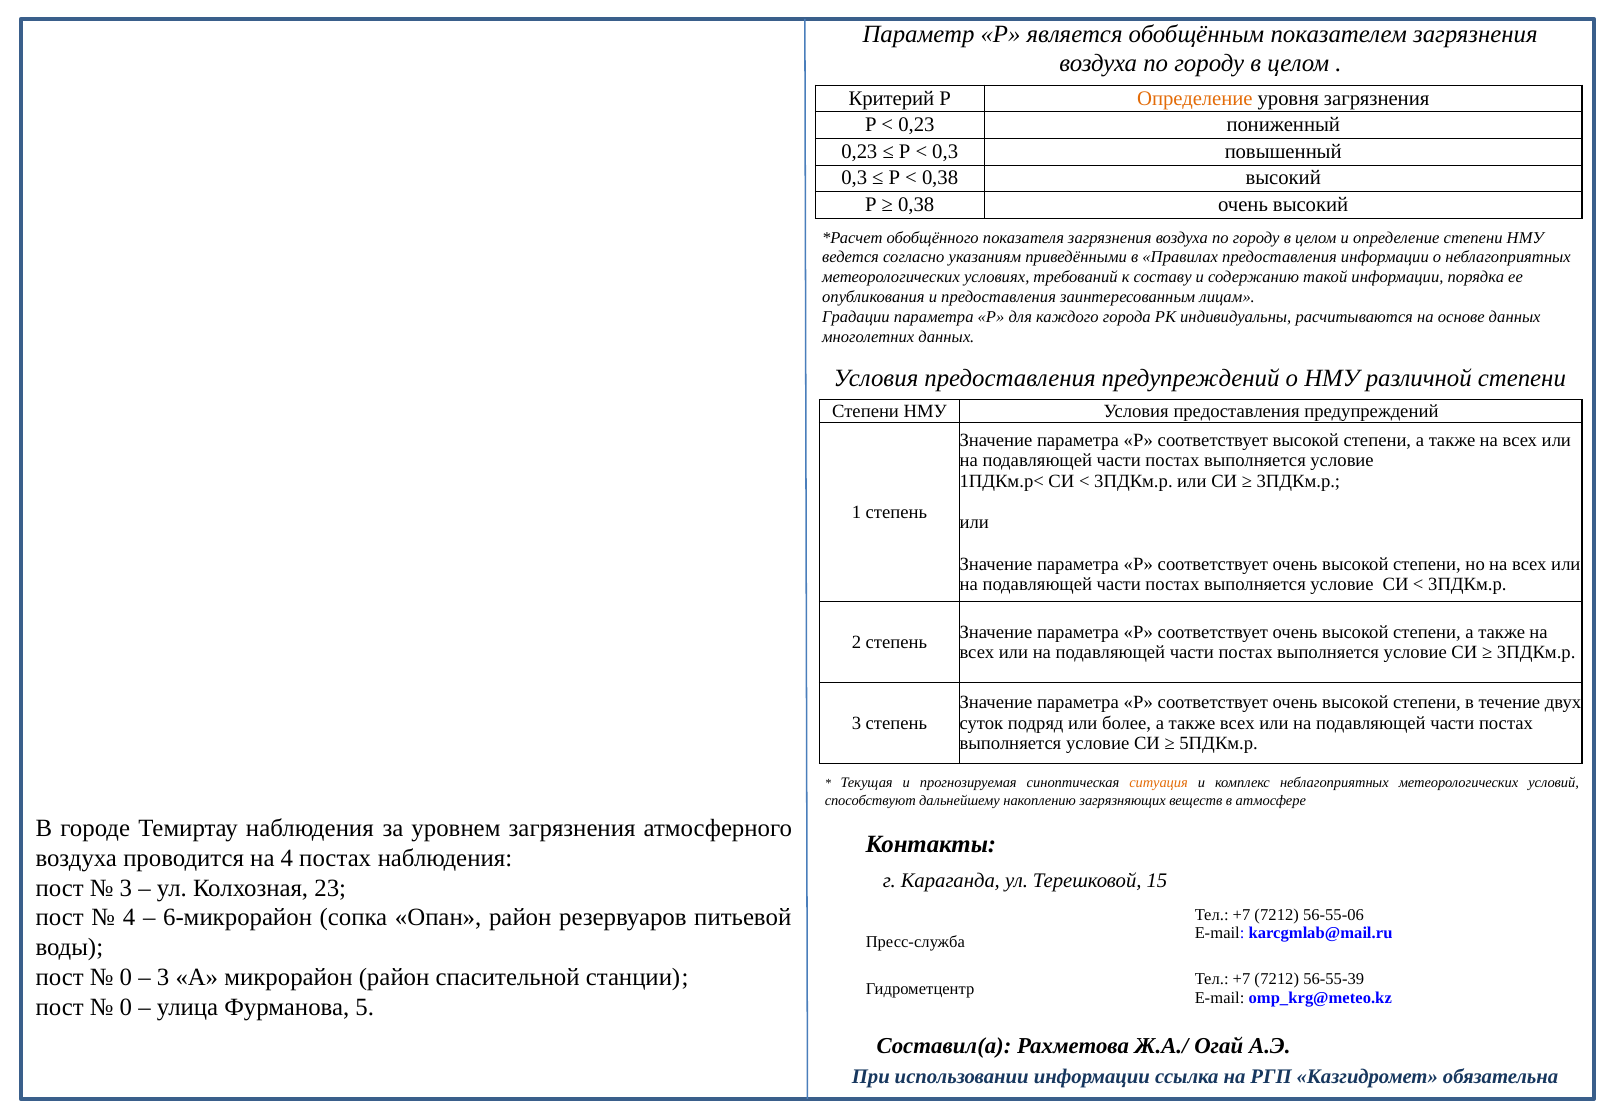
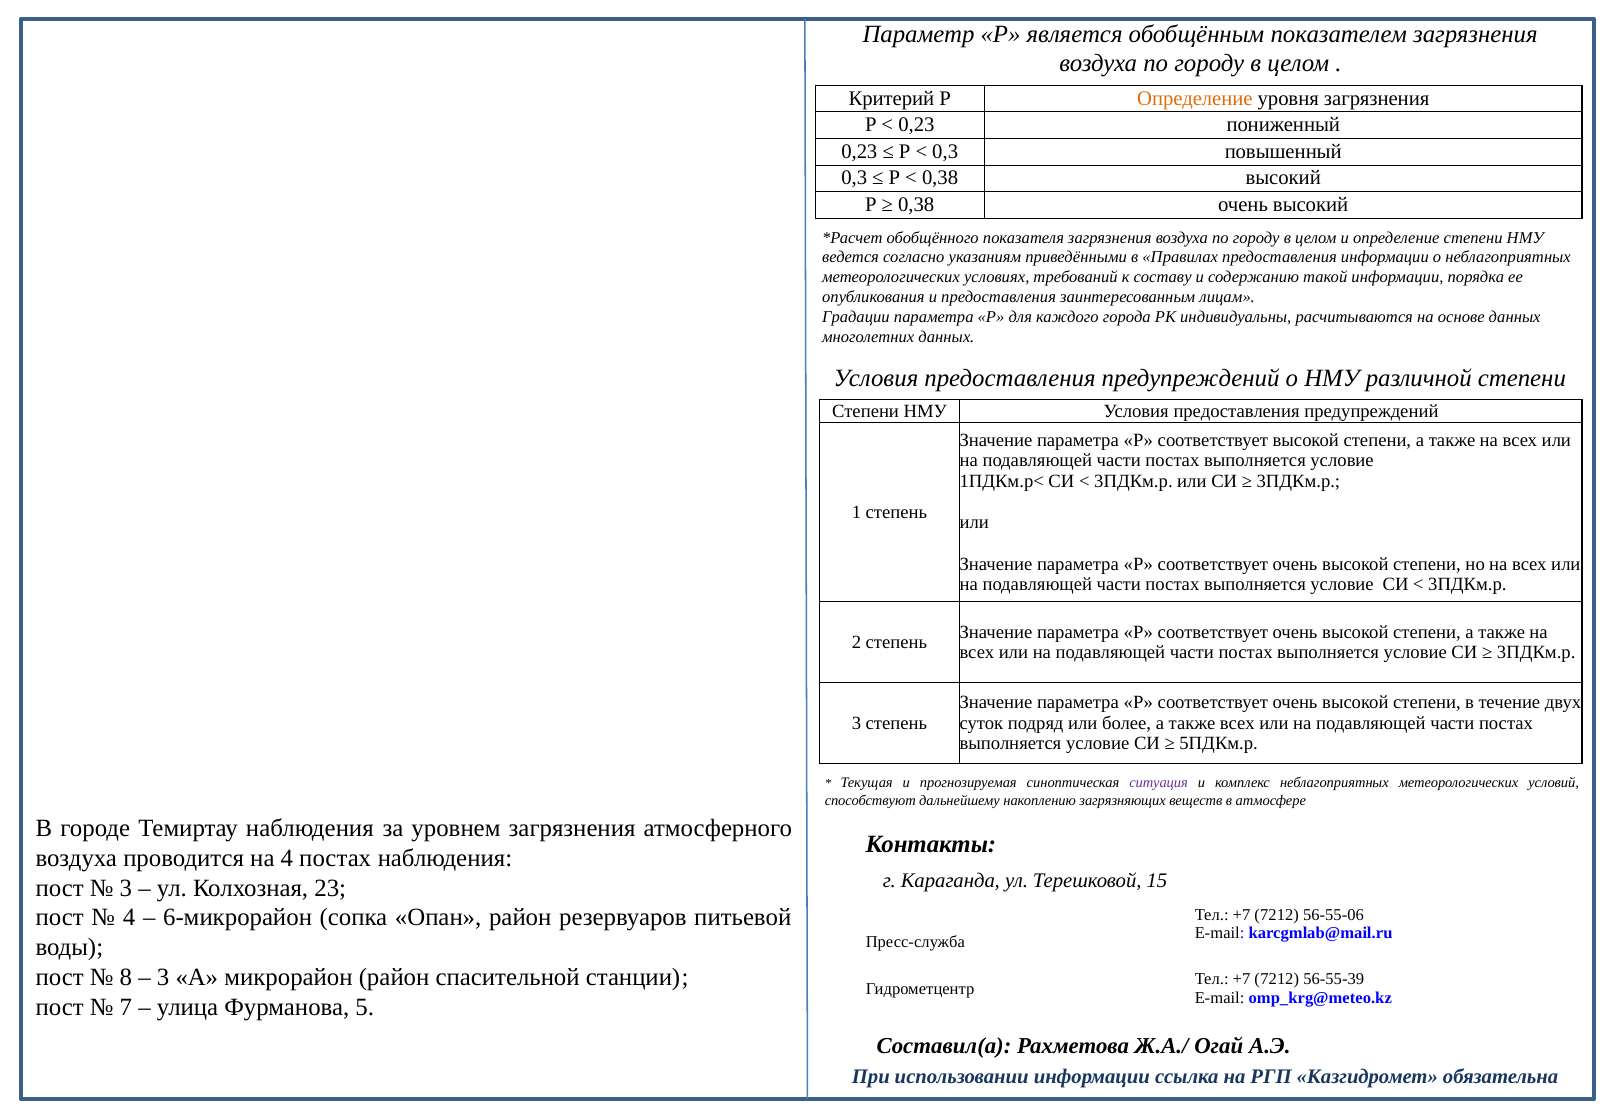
ситуация colour: orange -> purple (1159, 783)
0: 0 -> 8 (126, 977)
0: 0 -> 7 (126, 1007)
